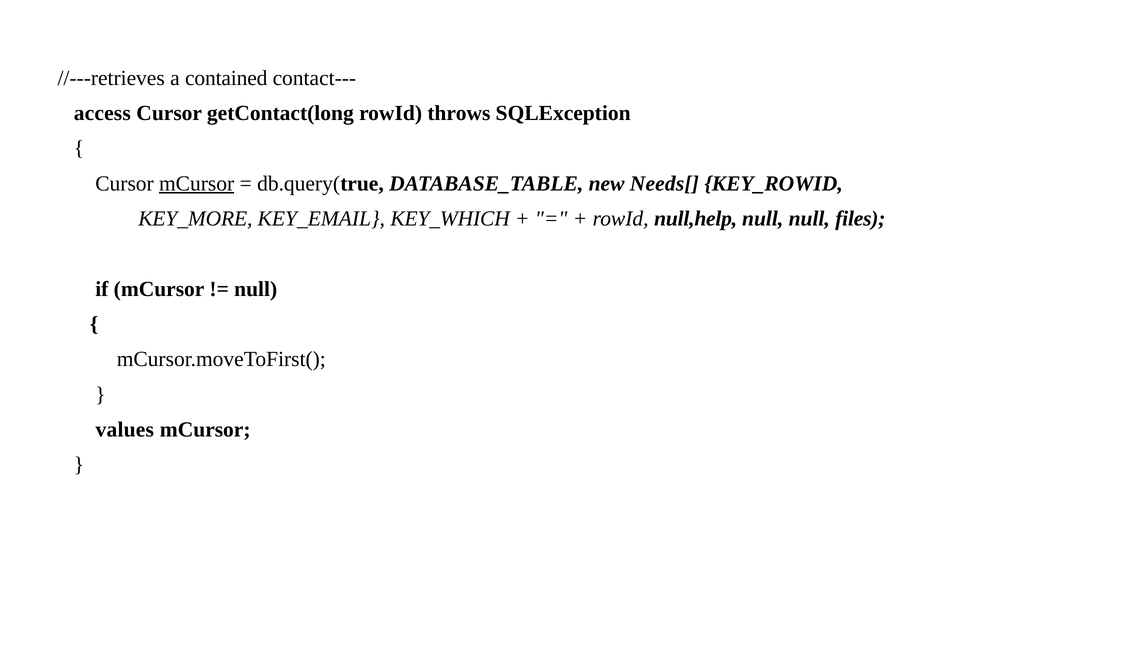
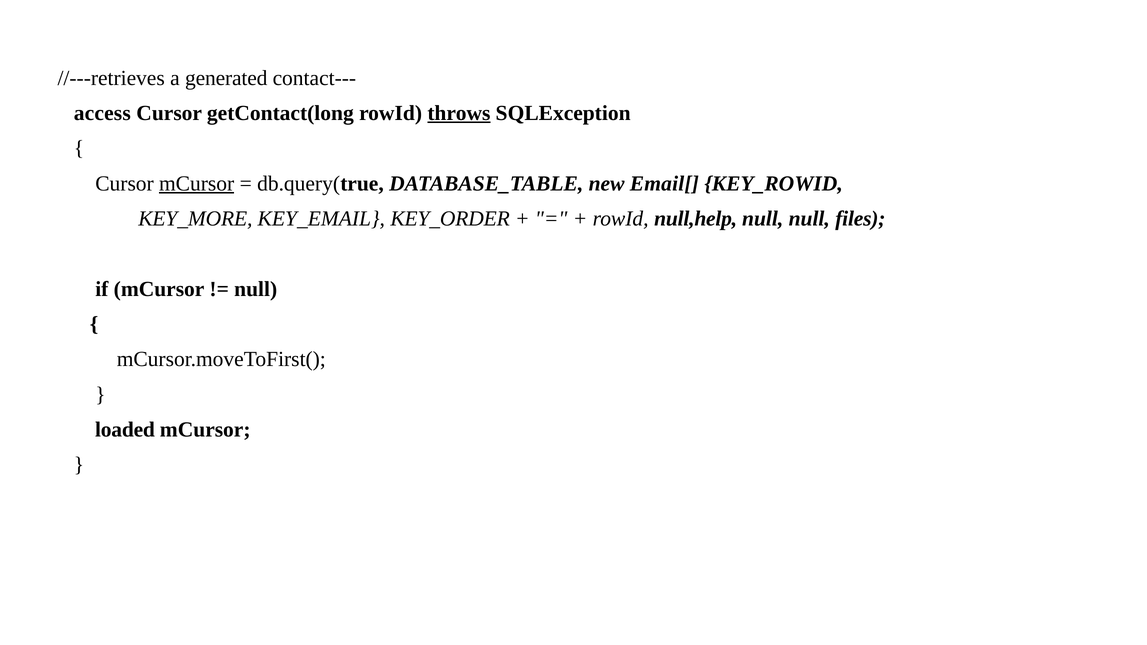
contained: contained -> generated (226, 78)
throws underline: none -> present (459, 113)
Needs[: Needs[ -> Email[ (664, 184)
KEY_WHICH: KEY_WHICH -> KEY_ORDER (450, 219)
values: values -> loaded (125, 430)
